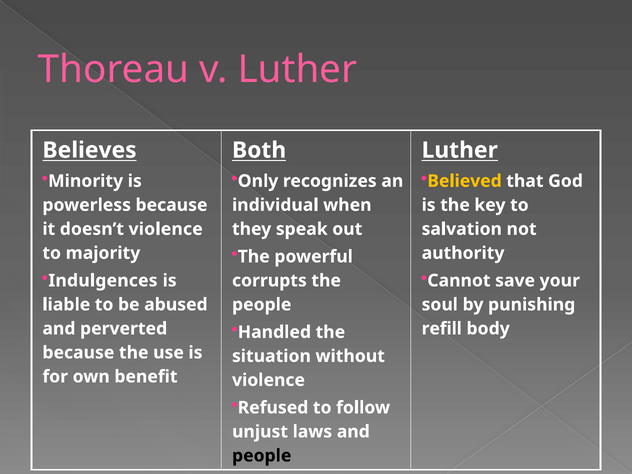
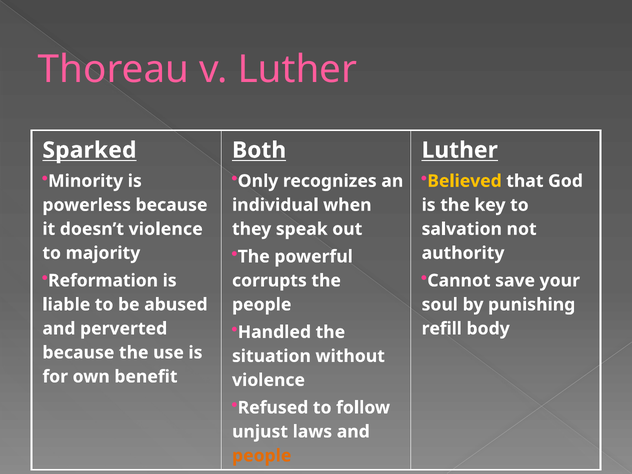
Believes: Believes -> Sparked (89, 150)
Indulgences: Indulgences -> Reformation (103, 281)
people colour: black -> orange (262, 456)
